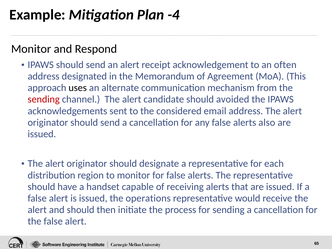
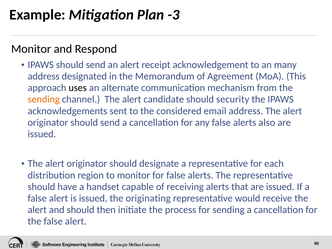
-4: -4 -> -3 (174, 15)
often: often -> many (285, 65)
sending colour: red -> orange (44, 99)
avoided: avoided -> security (233, 99)
operations: operations -> originating (148, 198)
